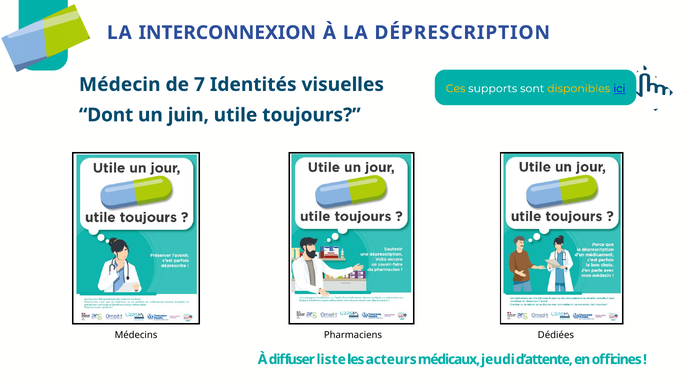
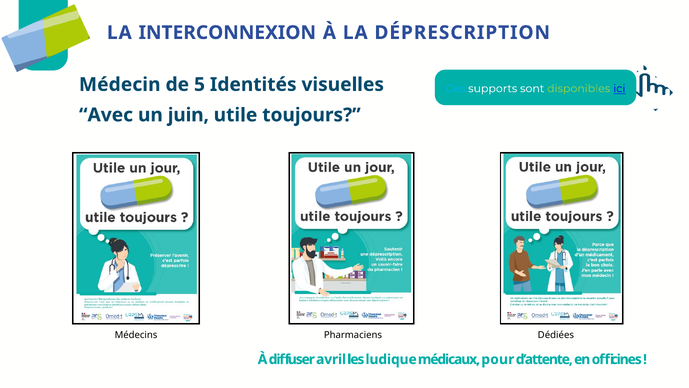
7: 7 -> 5 (199, 84)
Ces colour: yellow -> light blue (456, 88)
disponibles colour: yellow -> light green (579, 88)
Dont: Dont -> Avec (106, 115)
liste: liste -> avril (331, 359)
acteurs: acteurs -> ludique (391, 359)
jeudi: jeudi -> pour (498, 359)
